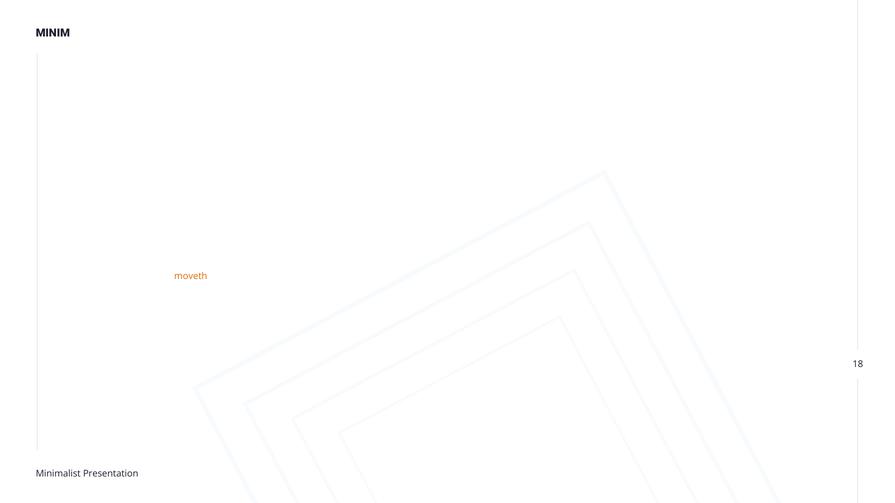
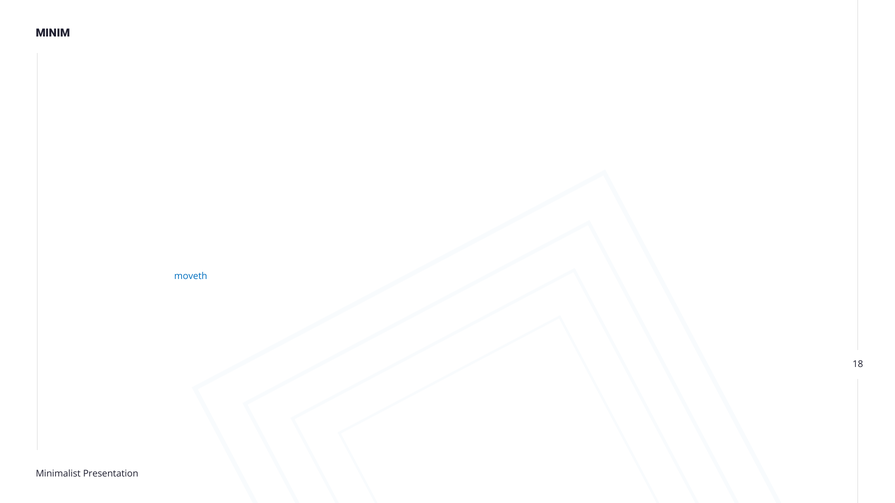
moveth colour: orange -> blue (191, 276)
